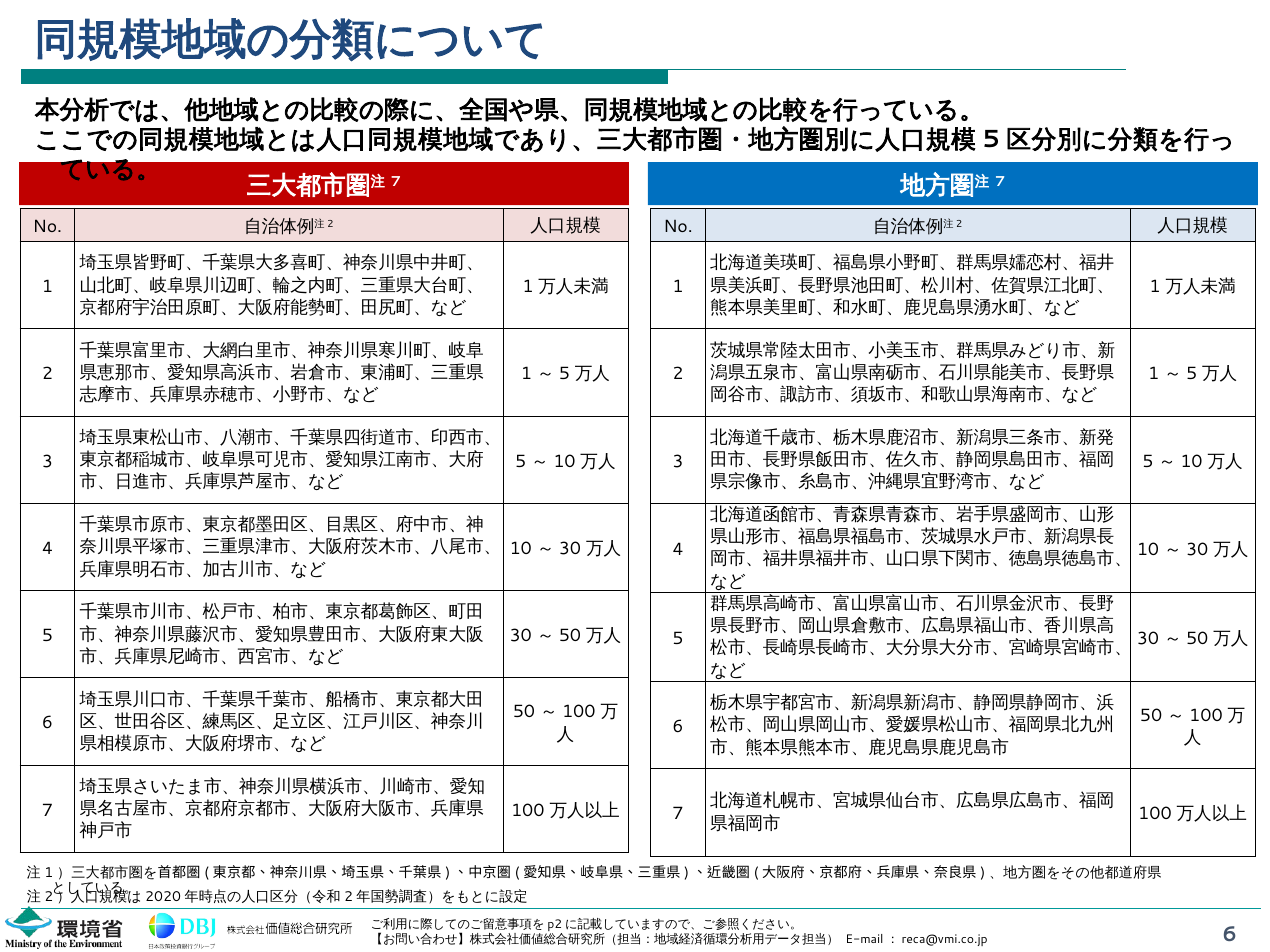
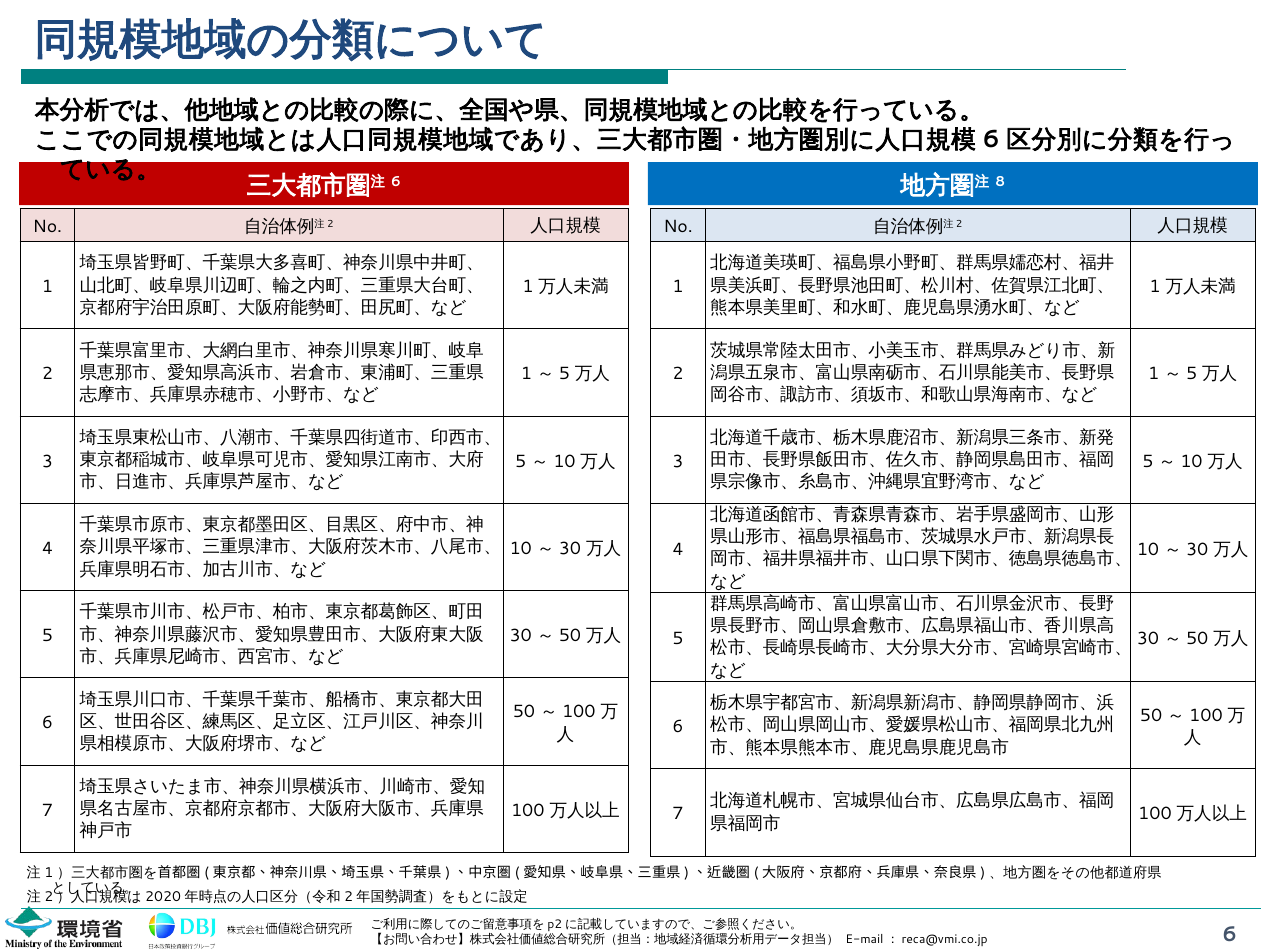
5: 5 -> 6 (991, 140)
7: 7 -> 6 (396, 181)
7: 7 -> 8 (1000, 181)
